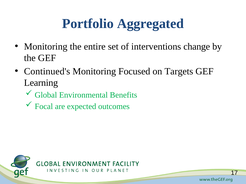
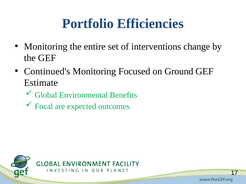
Aggregated: Aggregated -> Efficiencies (150, 24)
Targets: Targets -> Ground (179, 71)
Learning: Learning -> Estimate (41, 83)
